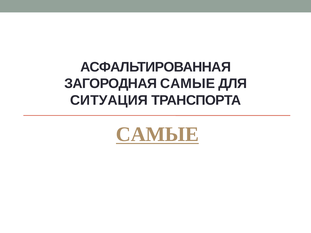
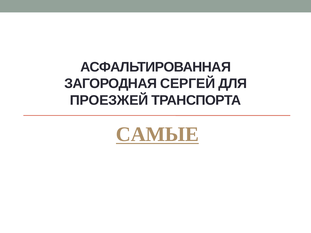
ЗАГОРОДНАЯ САМЫЕ: САМЫЕ -> СЕРГЕЙ (188, 84)
СИТУАЦИЯ: СИТУАЦИЯ -> ПРОЕЗЖЕЙ (109, 100)
